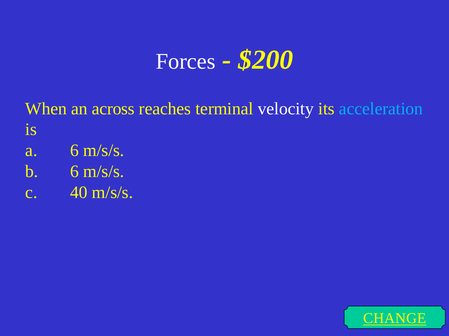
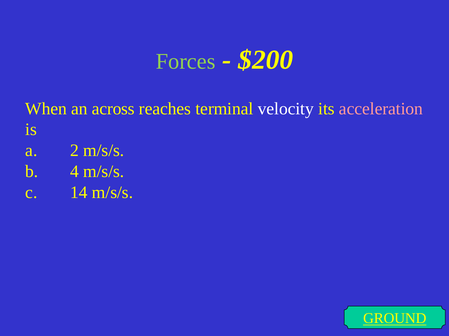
Forces colour: white -> light green (186, 62)
acceleration colour: light blue -> pink (381, 109)
a 6: 6 -> 2 (75, 151)
b 6: 6 -> 4 (75, 172)
40: 40 -> 14 (79, 193)
CHANGE: CHANGE -> GROUND (395, 319)
